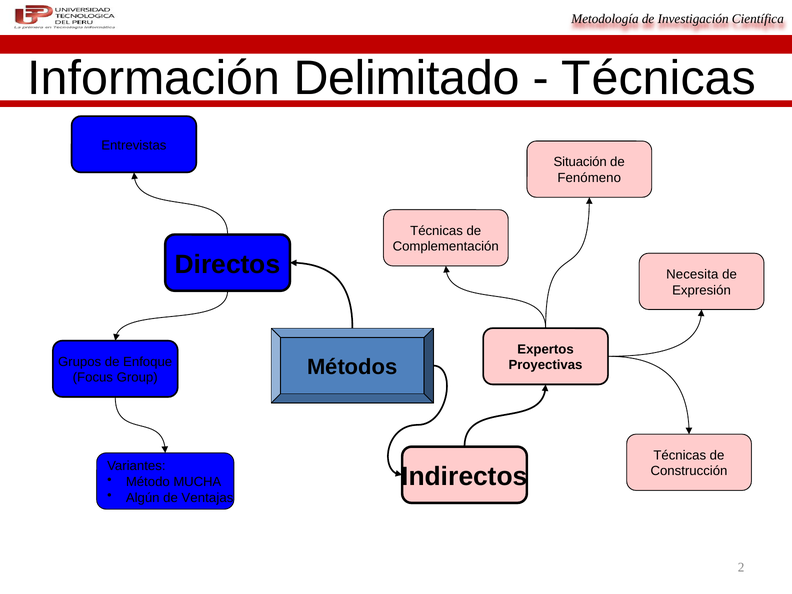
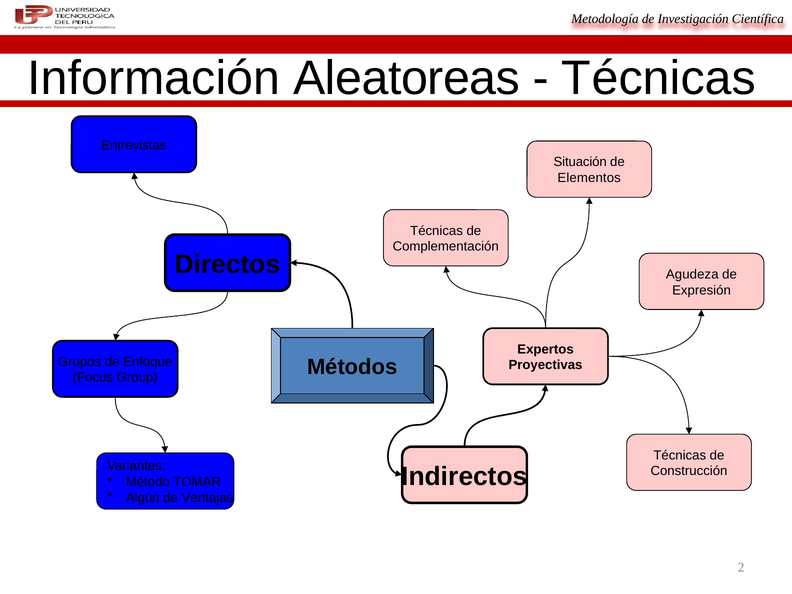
Delimitado: Delimitado -> Aleatoreas (407, 78)
Fenómeno: Fenómeno -> Elementos (589, 178)
Necesita: Necesita -> Agudeza (692, 274)
MUCHA: MUCHA -> TOMAR (197, 482)
